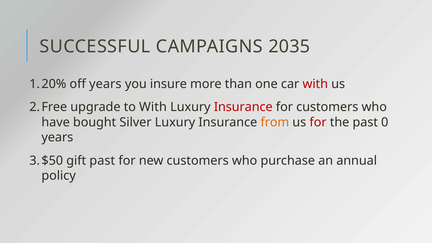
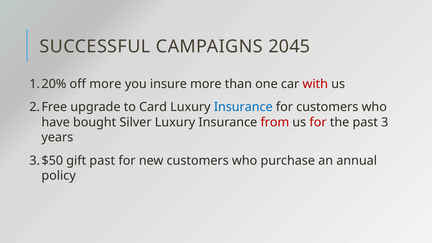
2035: 2035 -> 2045 (289, 47)
off years: years -> more (105, 84)
to With: With -> Card (153, 107)
Insurance colour: red -> blue (243, 107)
from colour: orange -> red (275, 122)
0: 0 -> 3 (385, 122)
